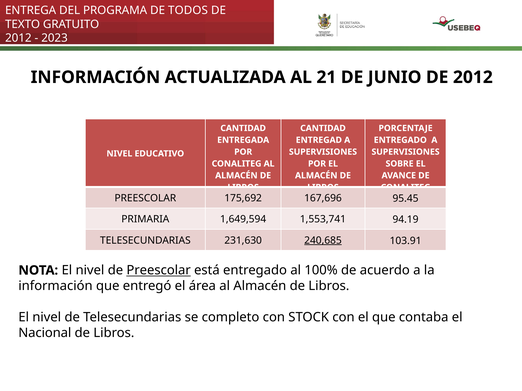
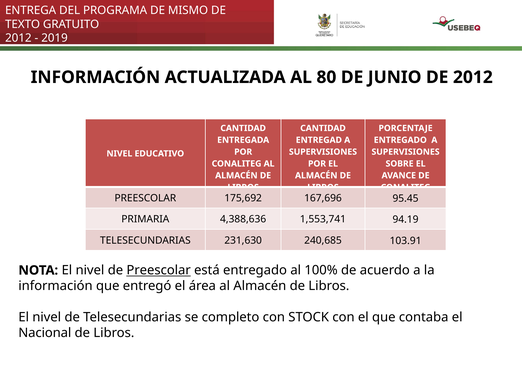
TODOS: TODOS -> MISMO (188, 10)
2023: 2023 -> 2019 (54, 38)
21: 21 -> 80 (326, 77)
1,649,594: 1,649,594 -> 4,388,636 (243, 220)
240,685 underline: present -> none (323, 241)
